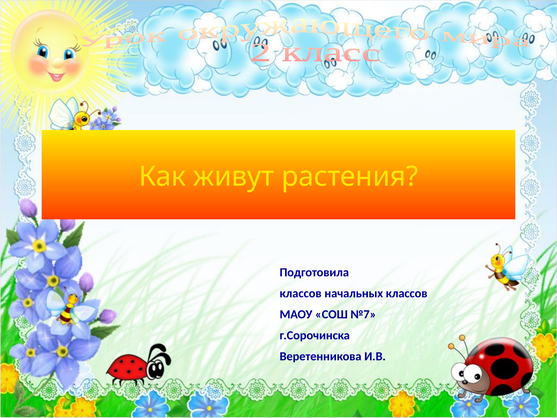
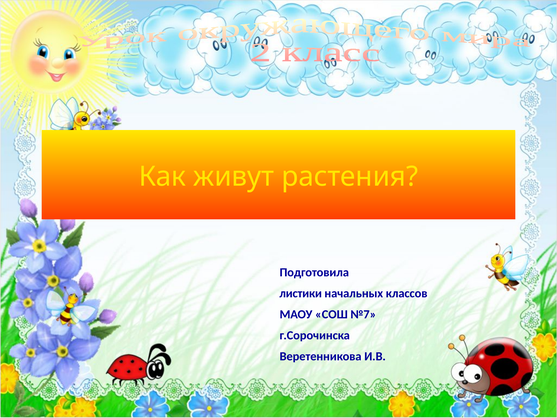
классов: классов -> листики (301, 293)
